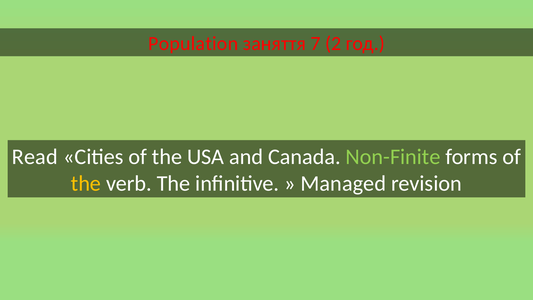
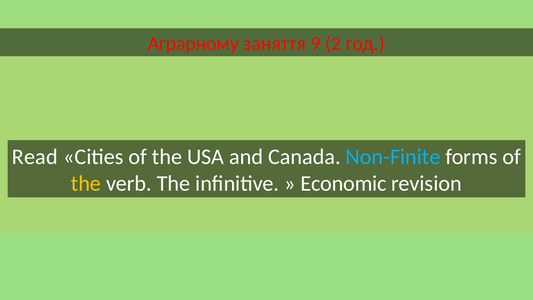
Population: Population -> Аграрному (193, 44)
7: 7 -> 9 (316, 44)
Non-Finite colour: light green -> light blue (393, 157)
Managed: Managed -> Economic (343, 184)
